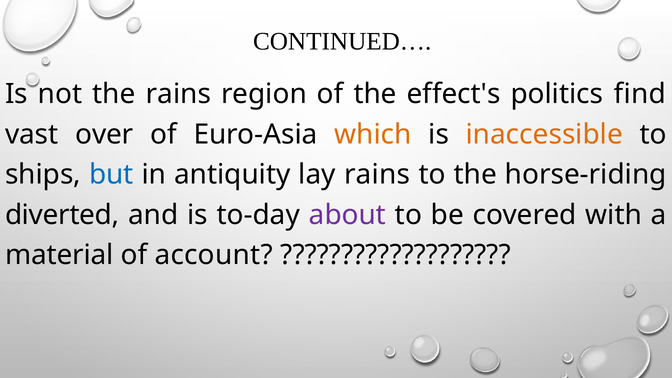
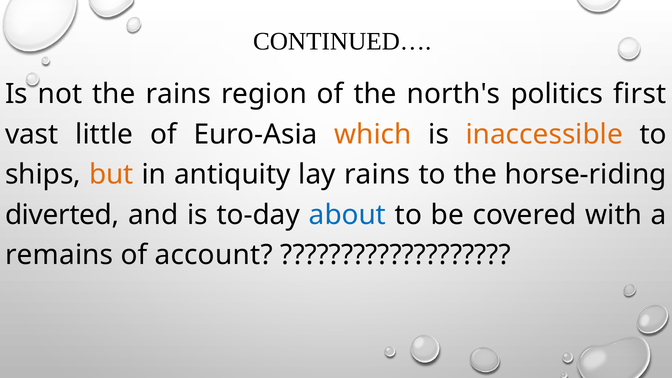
effect's: effect's -> north's (454, 94)
find: find -> first (640, 94)
over: over -> little (104, 134)
but colour: blue -> orange (111, 175)
about colour: purple -> blue (347, 215)
material: material -> remains (59, 255)
